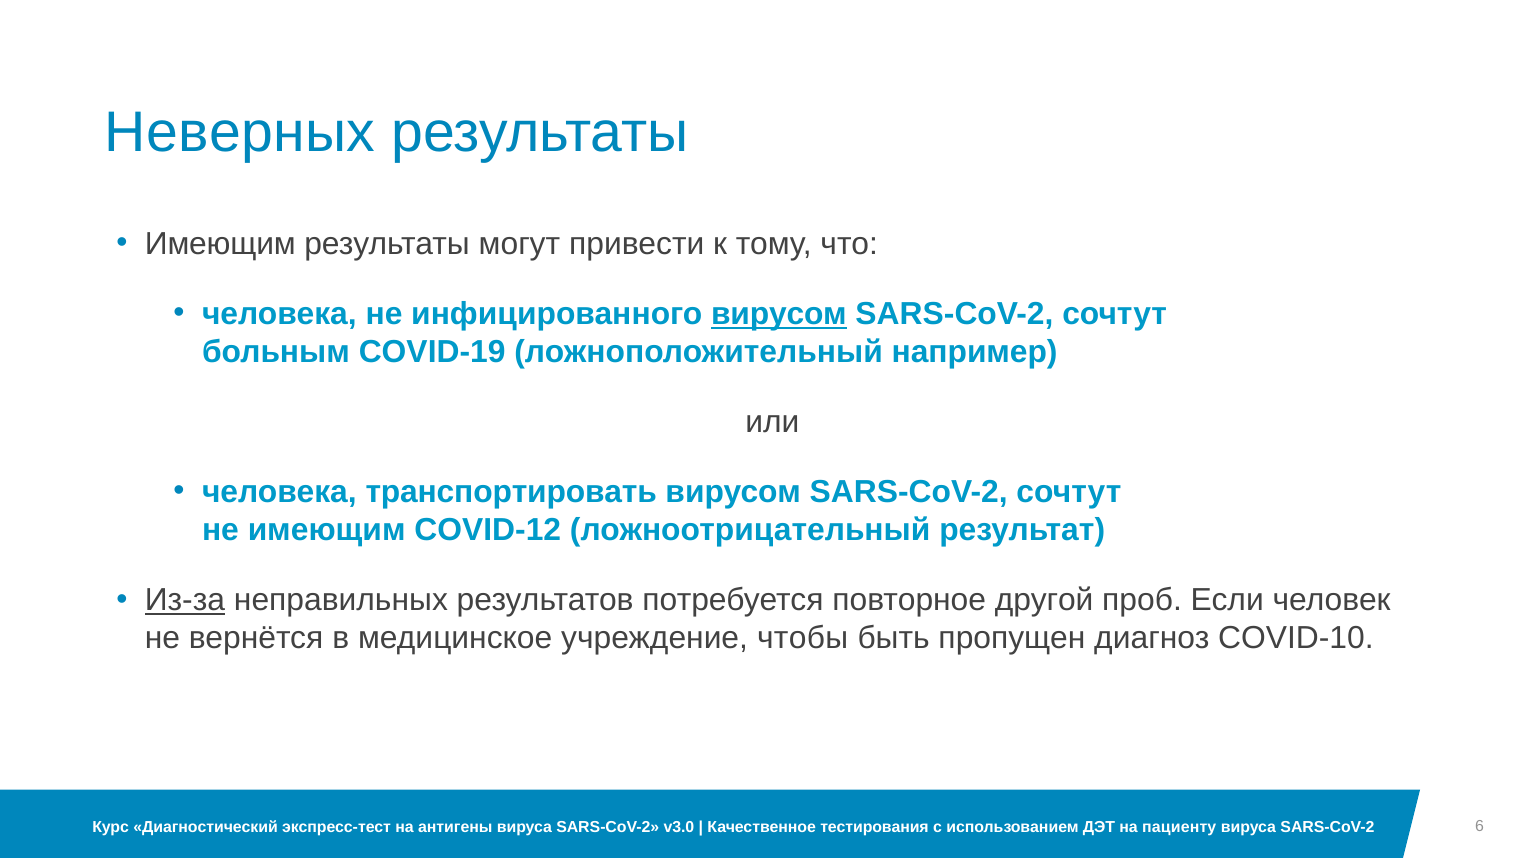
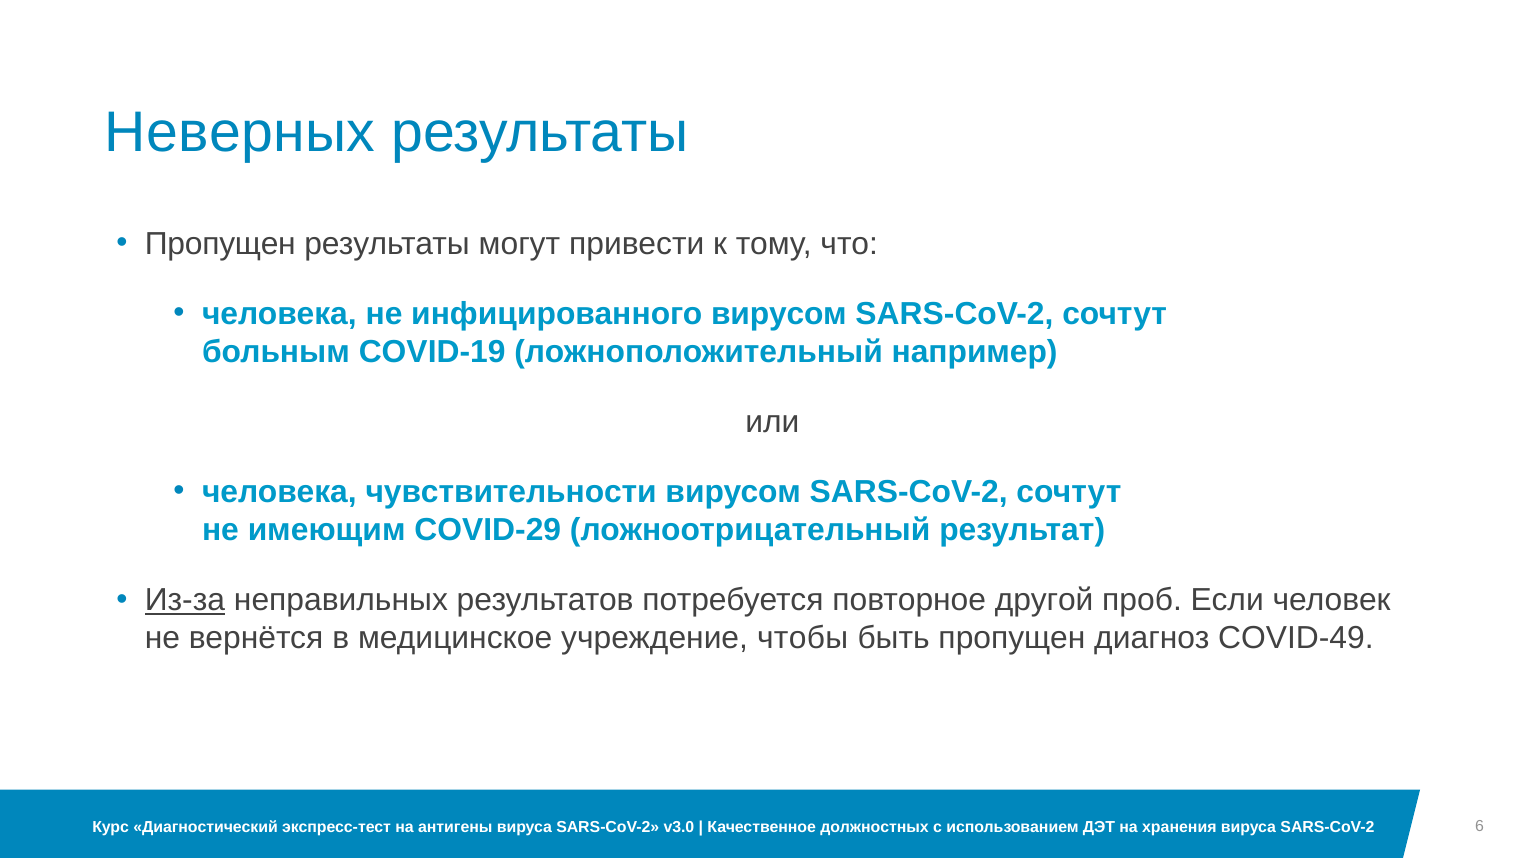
Имеющим: Имеющим -> Пропущен (220, 244)
вирусом underline: present -> none (779, 314)
транспортировать: транспортировать -> чувствительности (511, 492)
COVID-12: COVID-12 -> COVID-29 (488, 530)
COVID-10: COVID-10 -> COVID-49 (1296, 638)
тестирования: тестирования -> должностных (875, 828)
пациенту: пациенту -> хранения (1179, 828)
